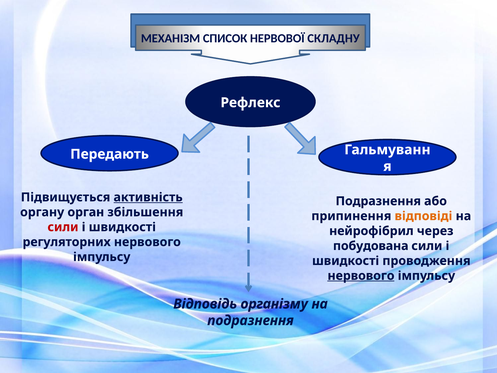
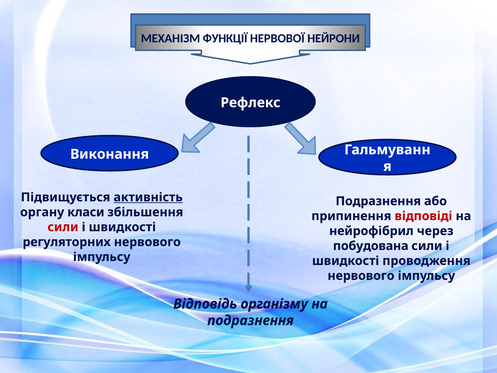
СПИСОК: СПИСОК -> ФУНКЦІЇ (225, 38)
СКЛАДНУ: СКЛАДНУ -> НЕЙРОНИ (334, 38)
Передають: Передають -> Виконання (110, 154)
орган: орган -> класи (86, 212)
відповіді colour: orange -> red (423, 216)
нервового underline: present -> none (361, 276)
